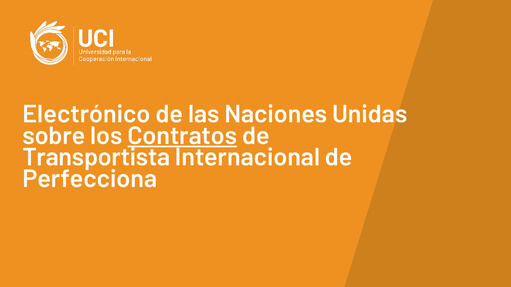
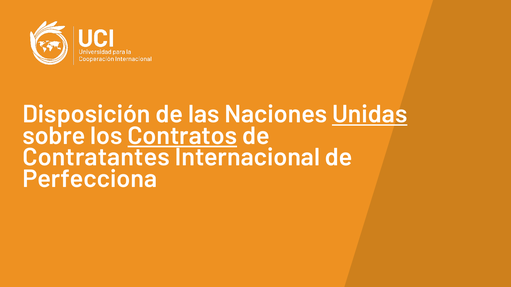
Electrónico: Electrónico -> Disposición (86, 114)
Unidas underline: none -> present (370, 114)
Transportista: Transportista -> Contratantes (96, 158)
